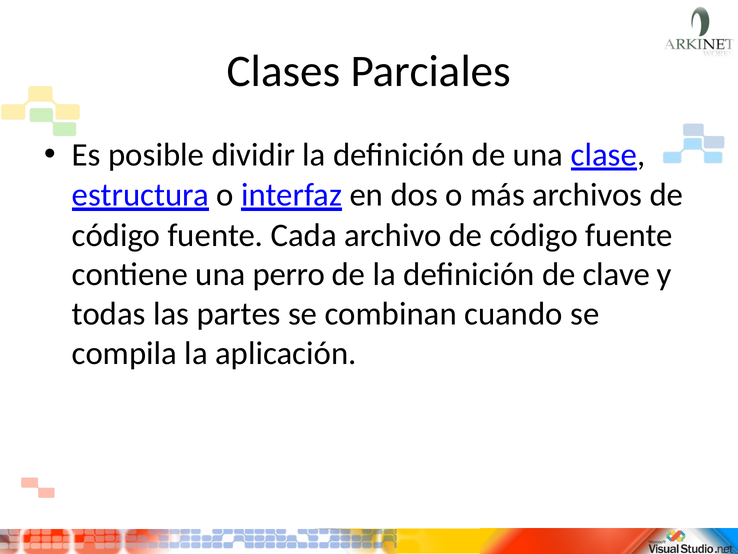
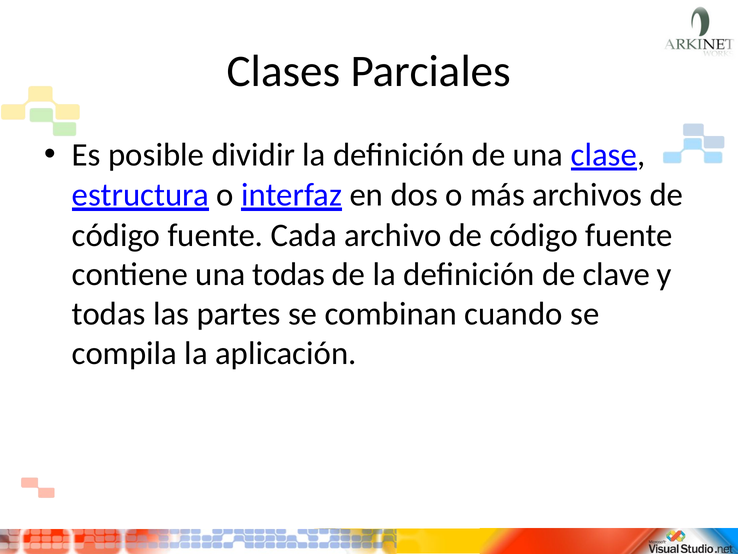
una perro: perro -> todas (289, 274)
